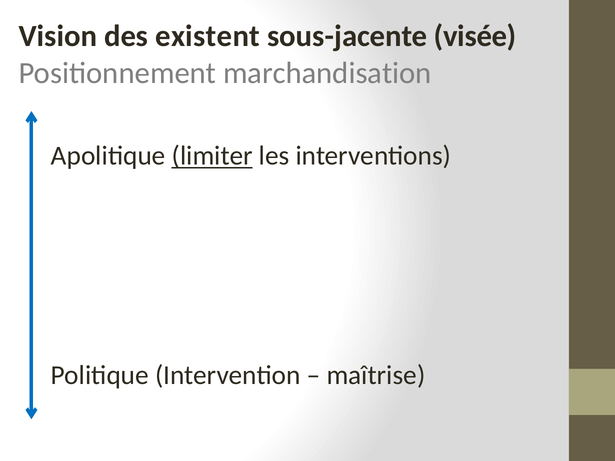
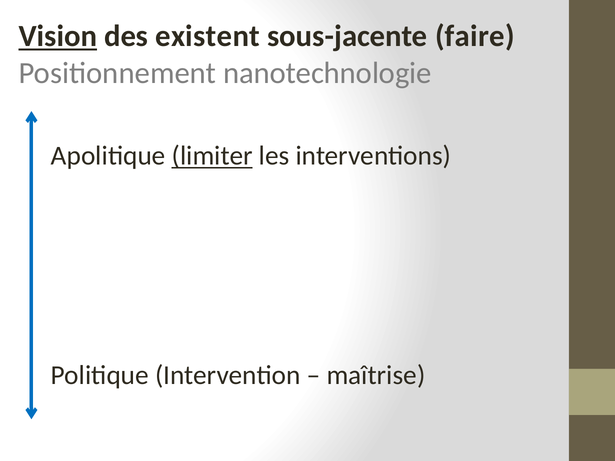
Vision underline: none -> present (58, 36)
visée: visée -> faire (475, 36)
marchandisation: marchandisation -> nanotechnologie (327, 73)
